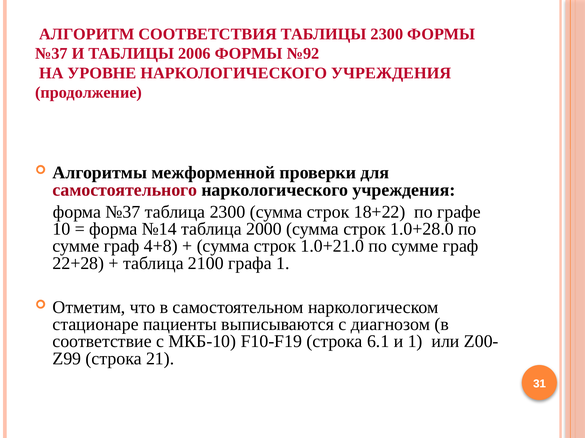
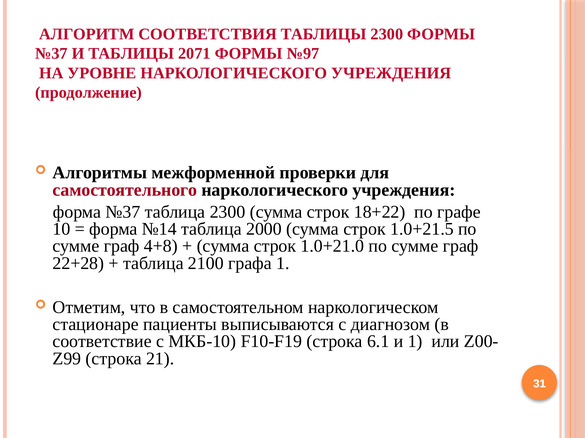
2006: 2006 -> 2071 (194, 54)
№92: №92 -> №97 (303, 54)
1.0+28.0: 1.0+28.0 -> 1.0+21.5 (422, 229)
